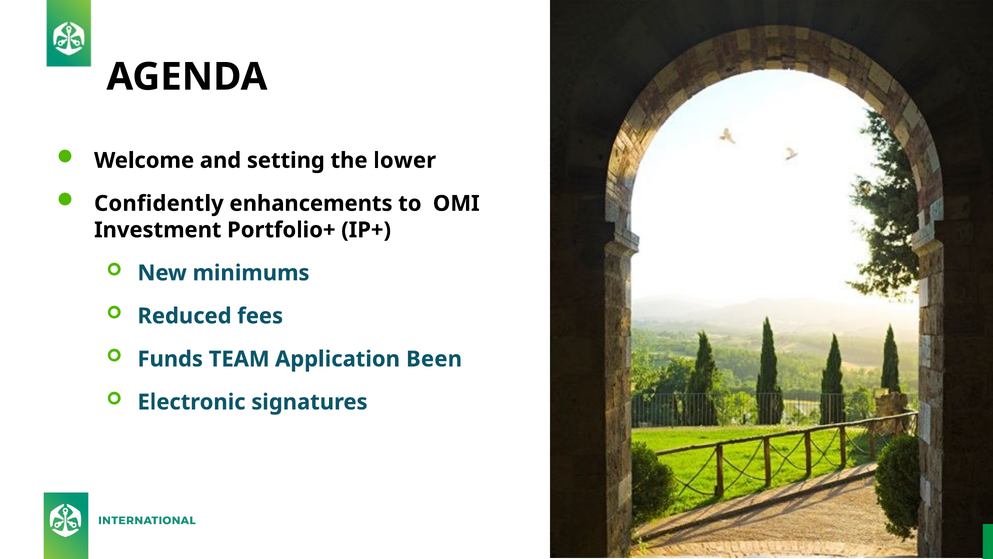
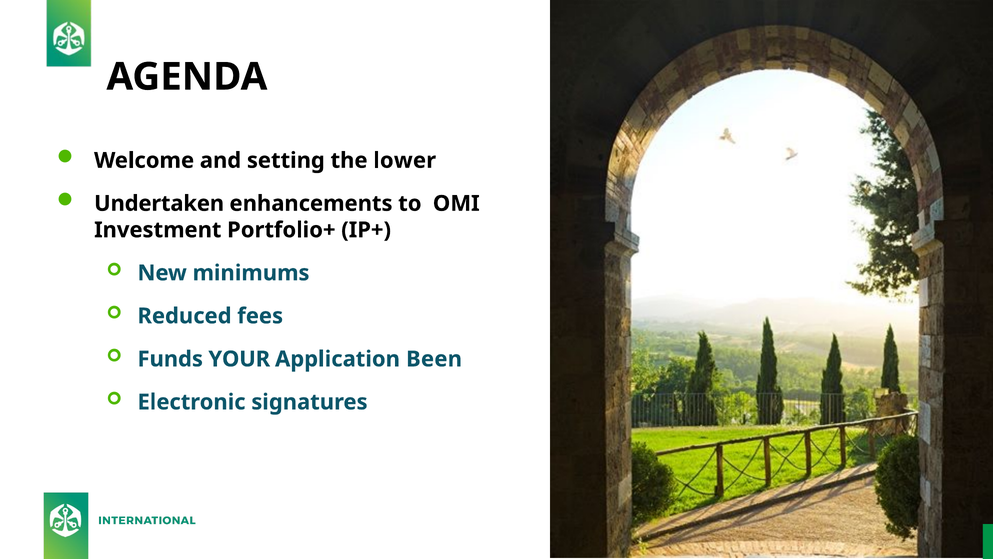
Confidently: Confidently -> Undertaken (159, 203)
TEAM: TEAM -> YOUR (239, 359)
